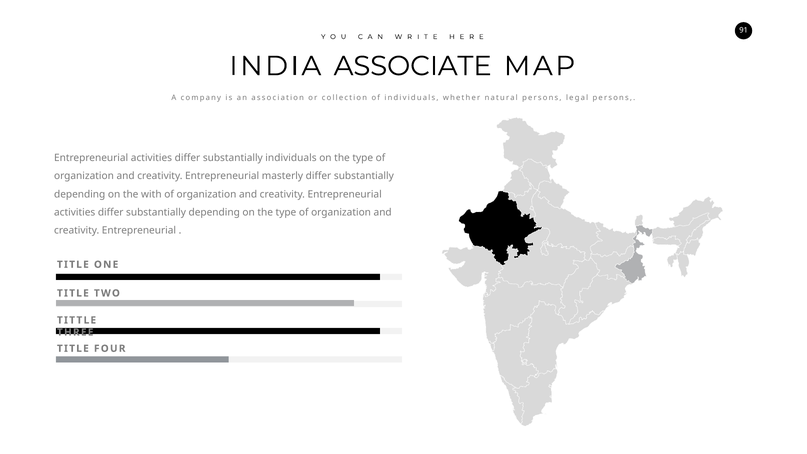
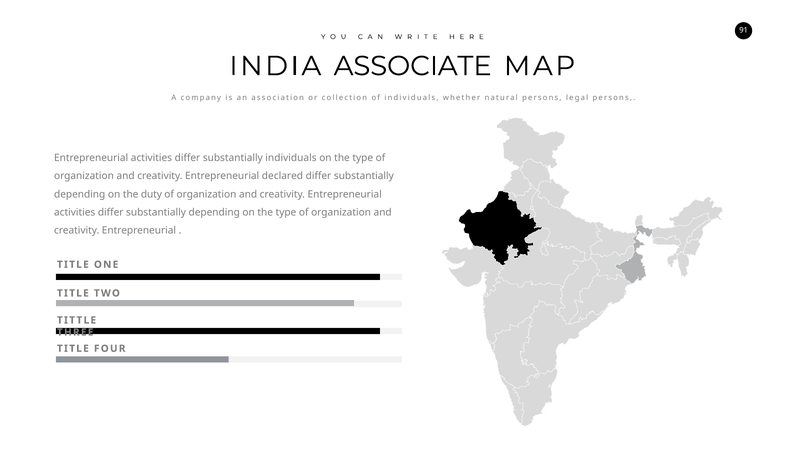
masterly: masterly -> declared (282, 176)
with: with -> duty (151, 194)
